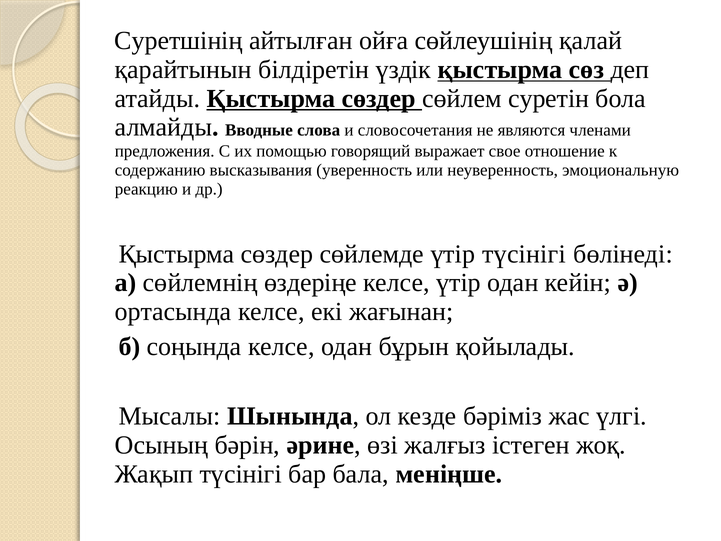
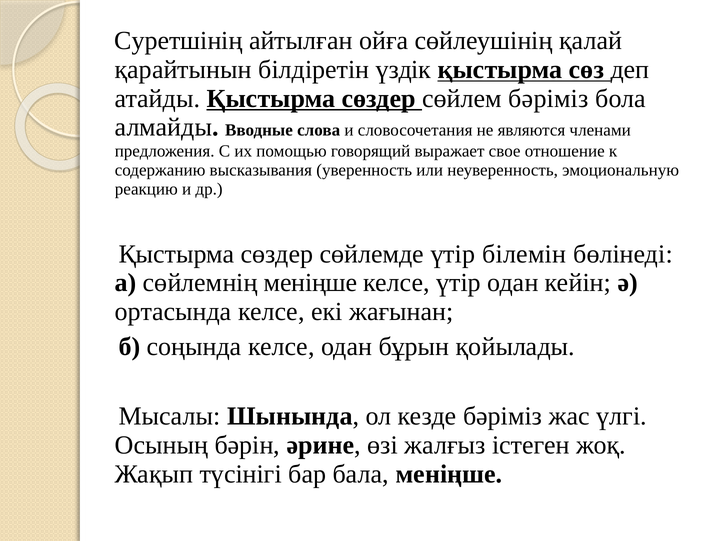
сөйлем суретін: суретін -> бәріміз (549, 98)
үтір түсінігі: түсінігі -> білемін (524, 254)
сөйлемнің өздеріңе: өздеріңе -> меніңше (311, 283)
